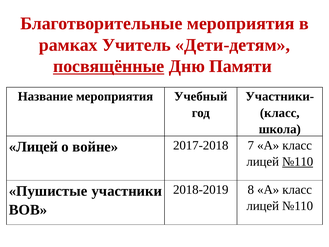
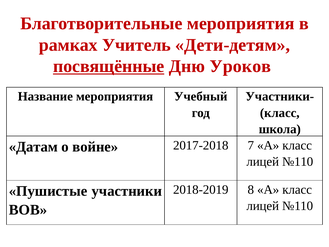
Памяти: Памяти -> Уроков (240, 66)
Лицей: Лицей -> Датам (33, 147)
№110 underline: present -> none (298, 161)
